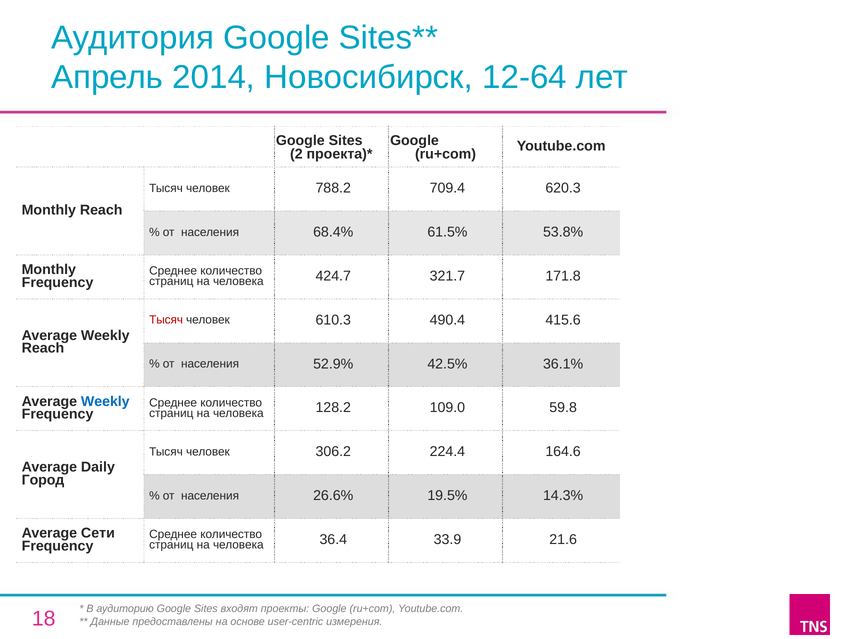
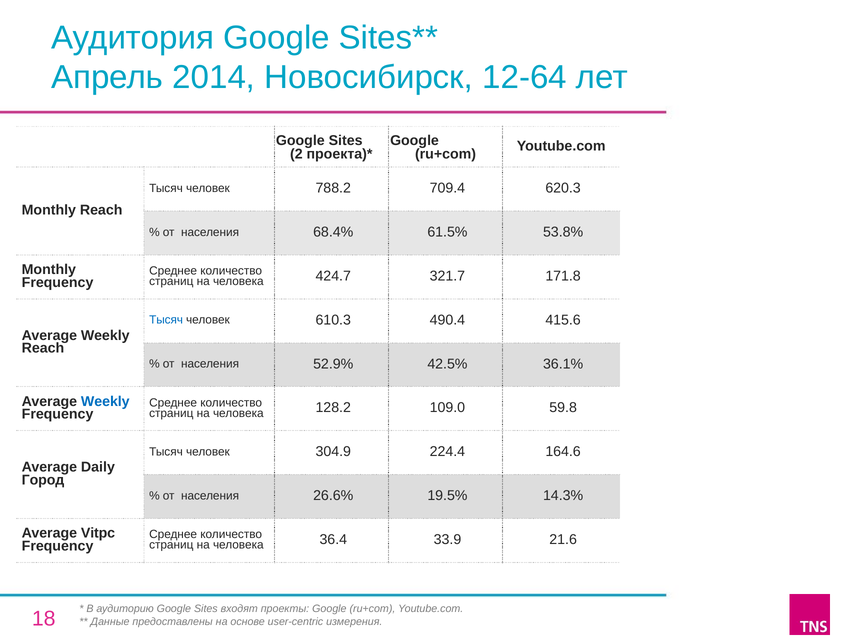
Тысяч colour: red -> blue (166, 320)
306.2: 306.2 -> 304.9 (333, 452)
Сети: Сети -> Vitpc (98, 533)
